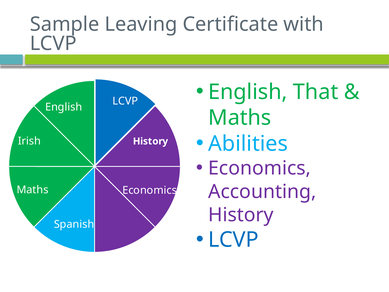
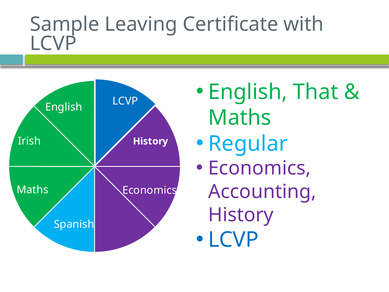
Abilities: Abilities -> Regular (248, 144)
